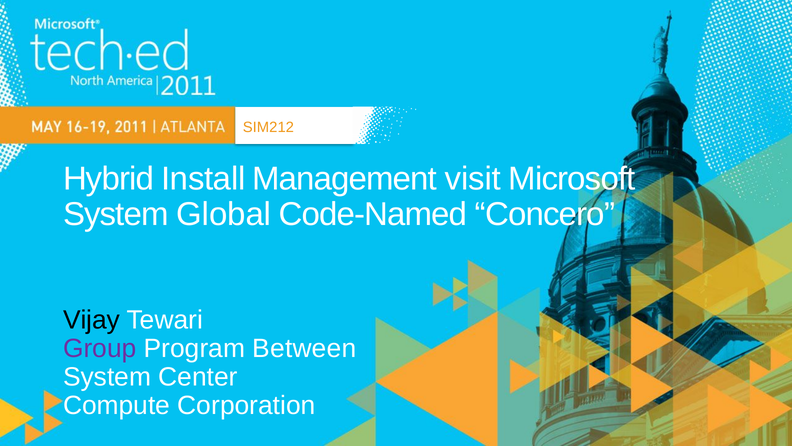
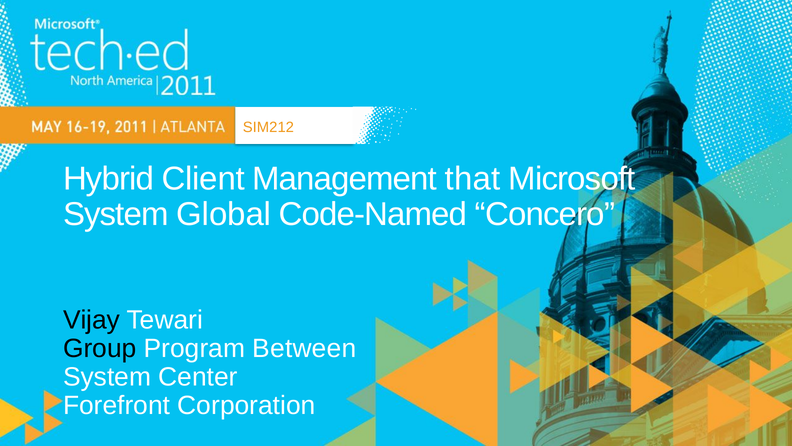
Install: Install -> Client (203, 179)
visit: visit -> that (473, 179)
Group colour: purple -> black (100, 348)
Compute: Compute -> Forefront (117, 405)
